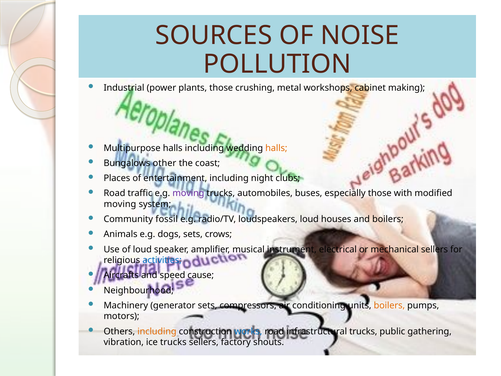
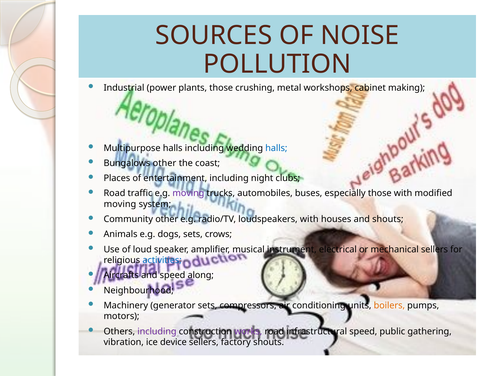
halls colour: orange -> blue (276, 148)
Community fossil: fossil -> other (167, 219)
loudspeakers loud: loud -> with (309, 219)
and boilers: boilers -> shouts (388, 219)
cause: cause -> along (201, 275)
including colour: orange -> purple (157, 331)
works colour: blue -> purple (248, 331)
infrastructural trucks: trucks -> speed (363, 331)
ice trucks: trucks -> device (173, 342)
